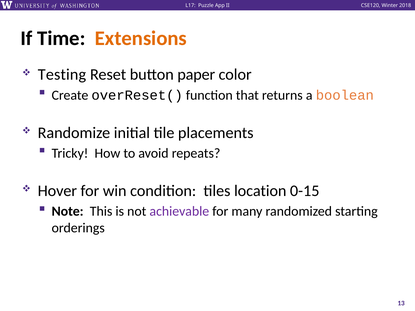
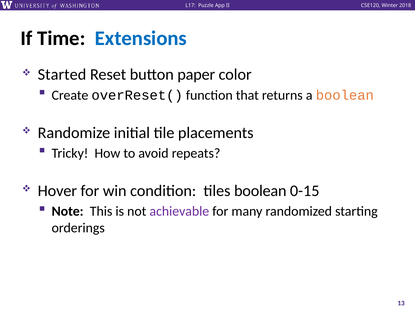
Extensions colour: orange -> blue (141, 39)
Testing: Testing -> Started (62, 75)
tiles location: location -> boolean (260, 191)
